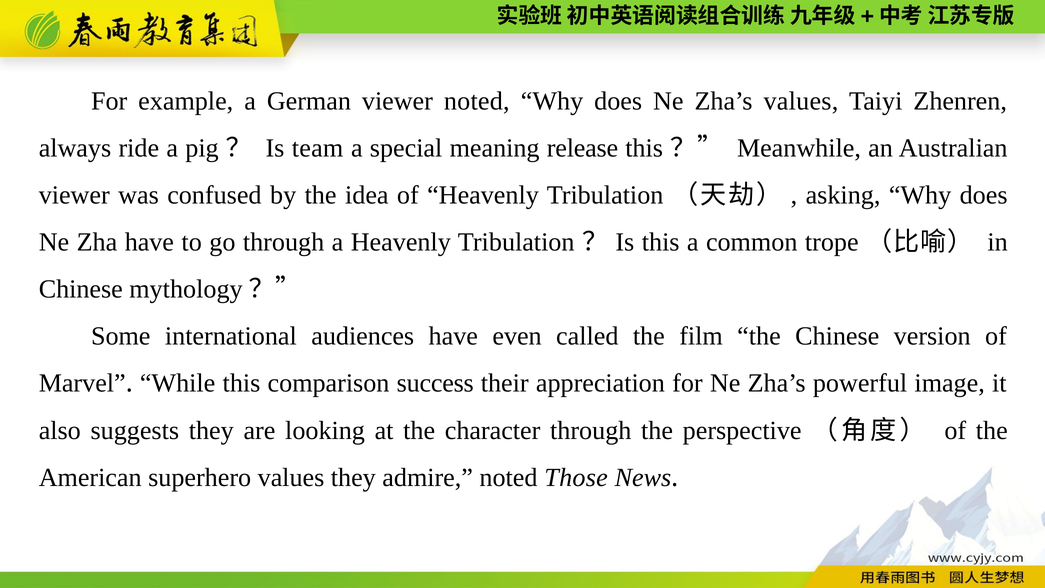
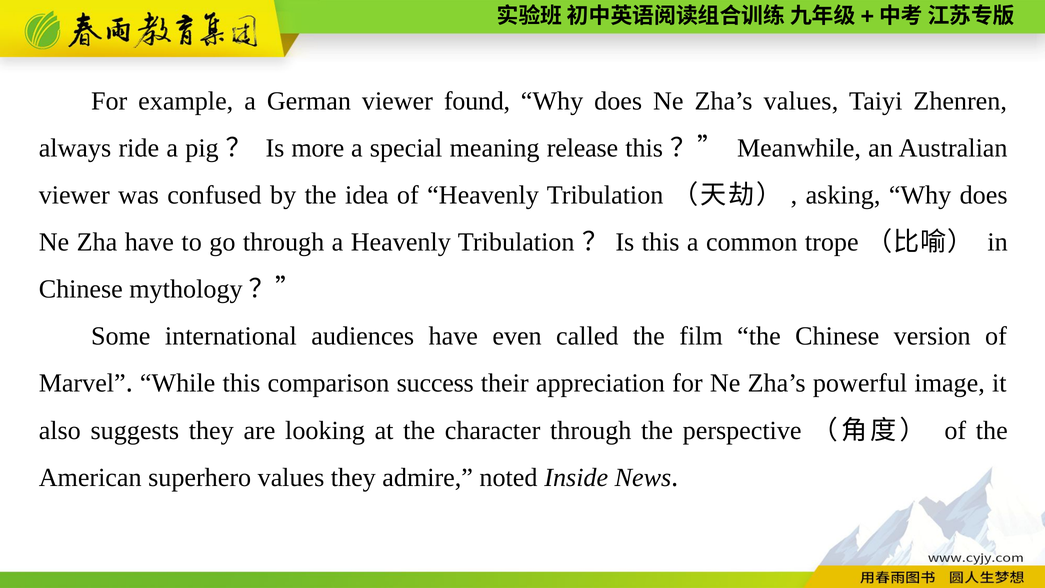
viewer noted: noted -> found (477, 101)
team: team -> more (318, 148)
Those: Those -> Inside (576, 477)
